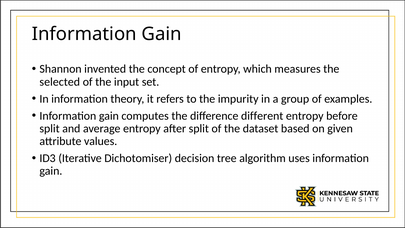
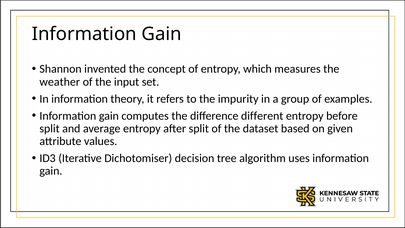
selected: selected -> weather (60, 82)
